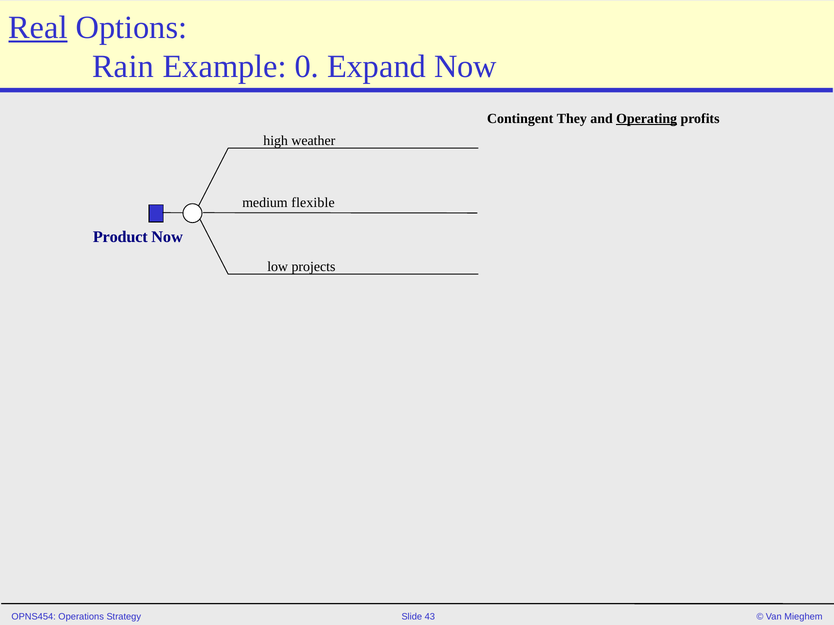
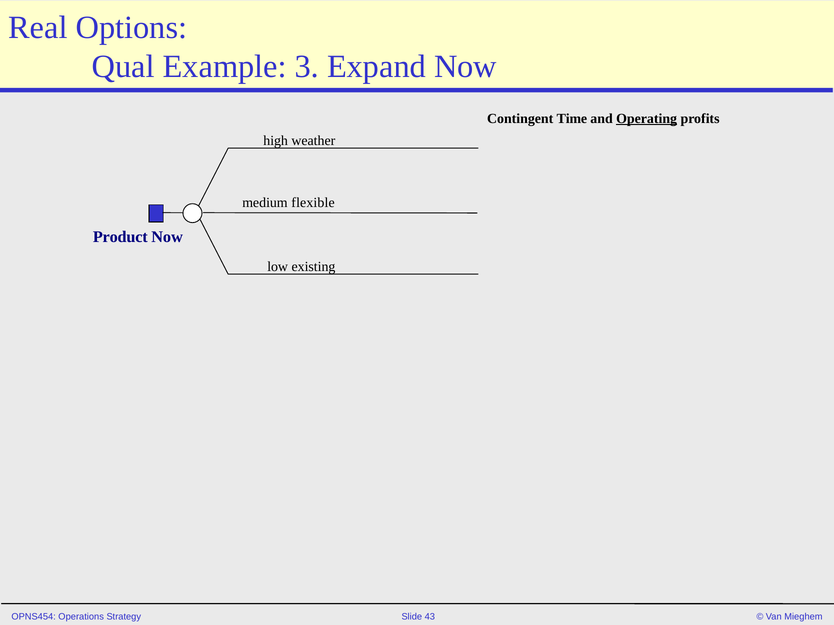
Real underline: present -> none (38, 28)
Rain: Rain -> Qual (123, 66)
0: 0 -> 3 (307, 66)
They: They -> Time (572, 119)
projects: projects -> existing (313, 267)
